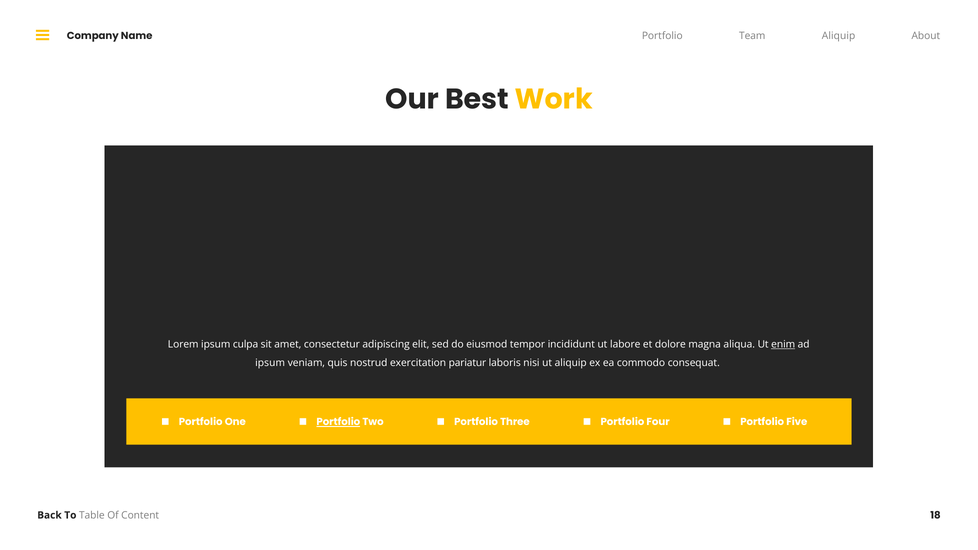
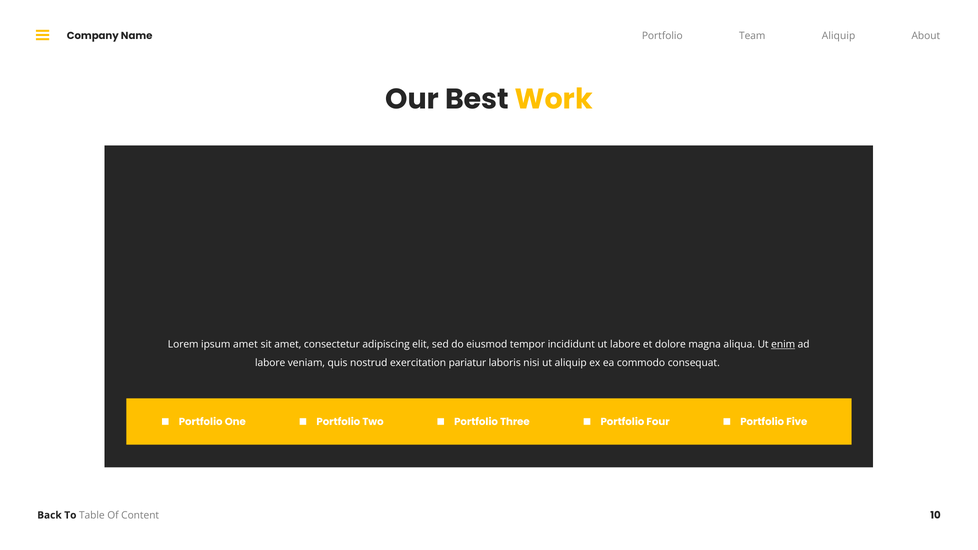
ipsum culpa: culpa -> amet (245, 344)
ipsum: ipsum -> labore (270, 363)
Portfolio underline: present -> none (338, 422)
18: 18 -> 10 (935, 515)
